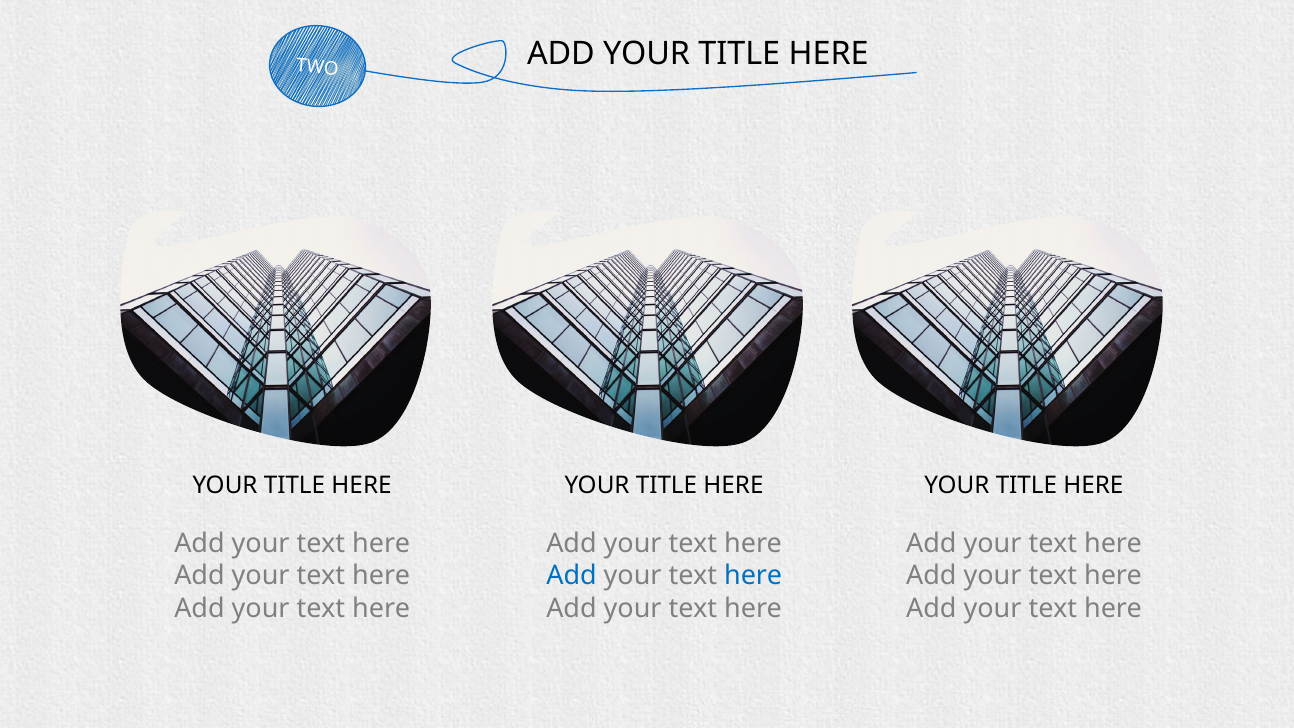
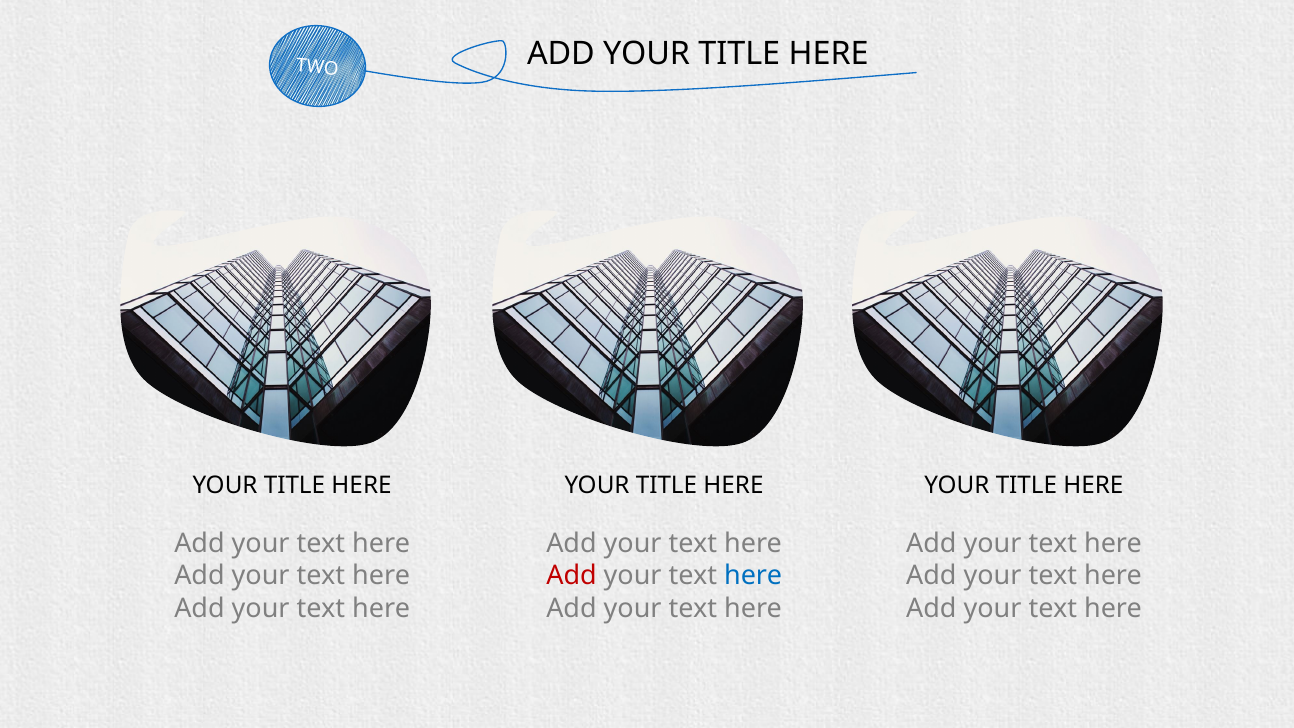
Add colour: blue -> red (572, 576)
